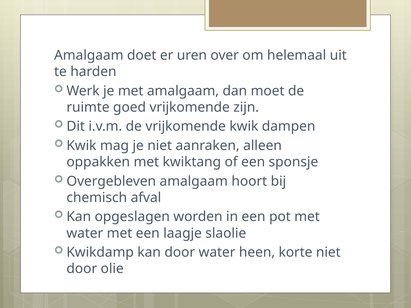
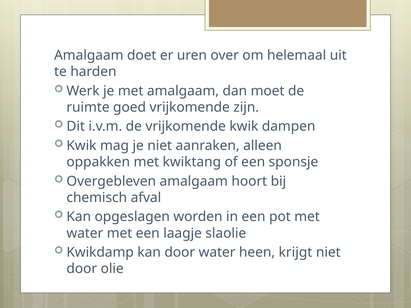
korte: korte -> krijgt (295, 253)
